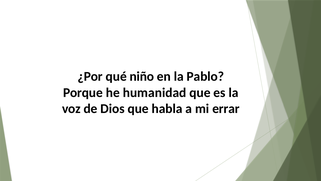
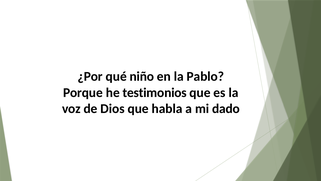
humanidad: humanidad -> testimonios (155, 92)
errar: errar -> dado (226, 108)
